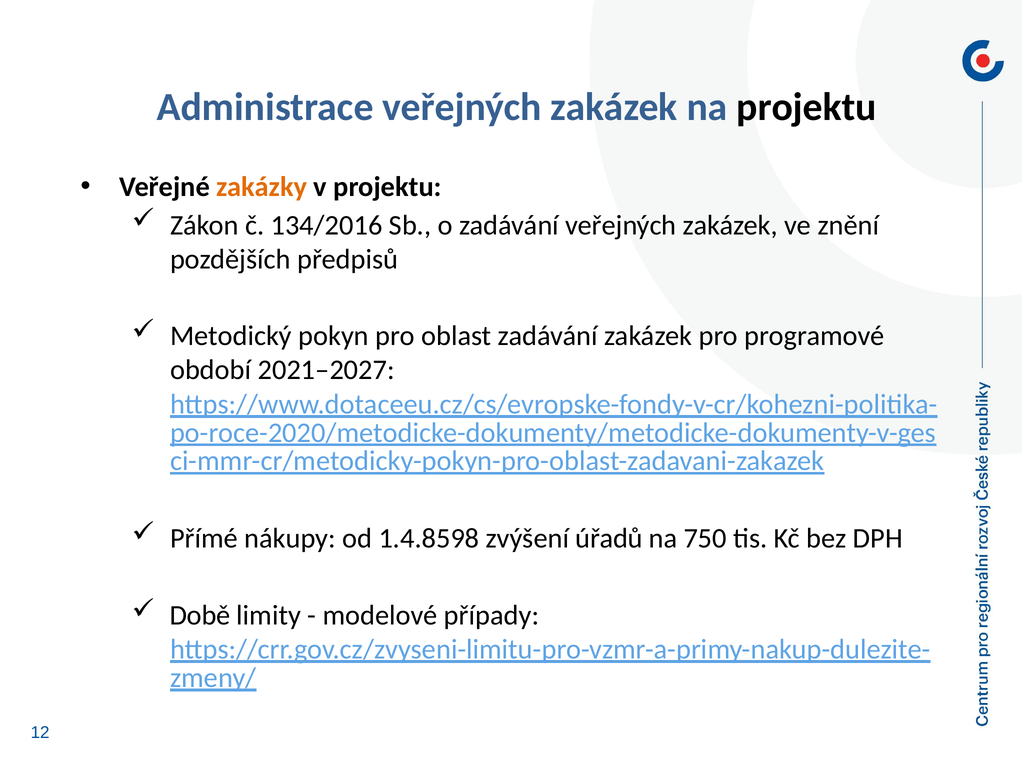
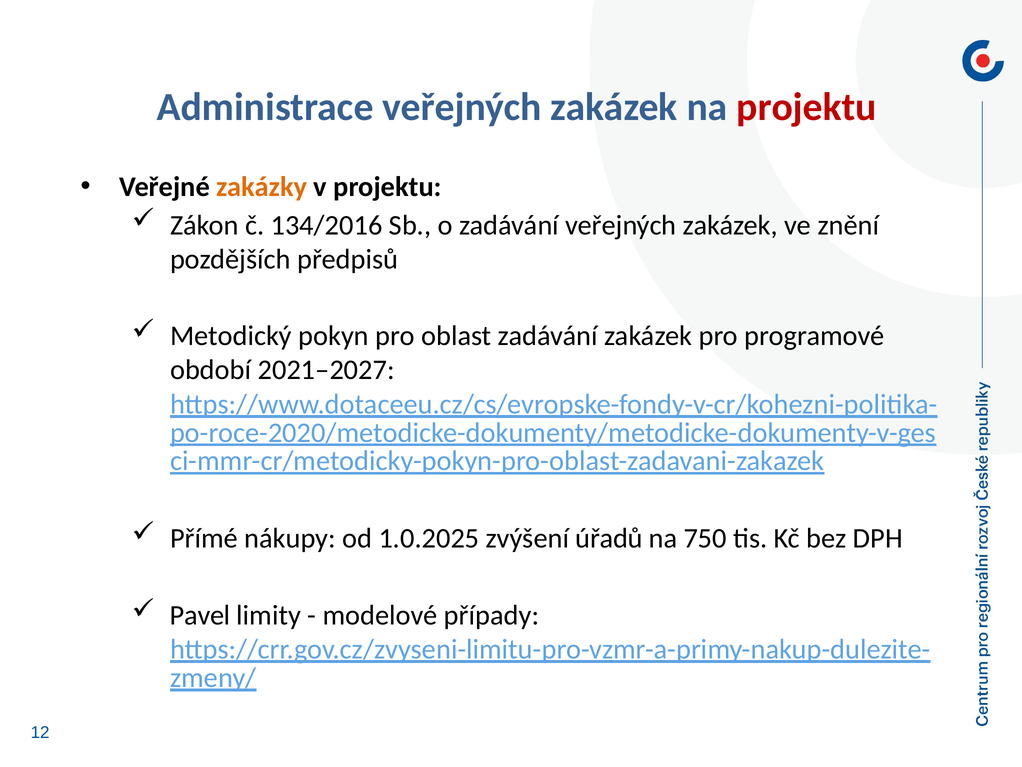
projektu colour: black -> red (806, 107)
1.4.8598: 1.4.8598 -> 1.0.2025 (429, 538)
Době: Době -> Pavel (200, 615)
